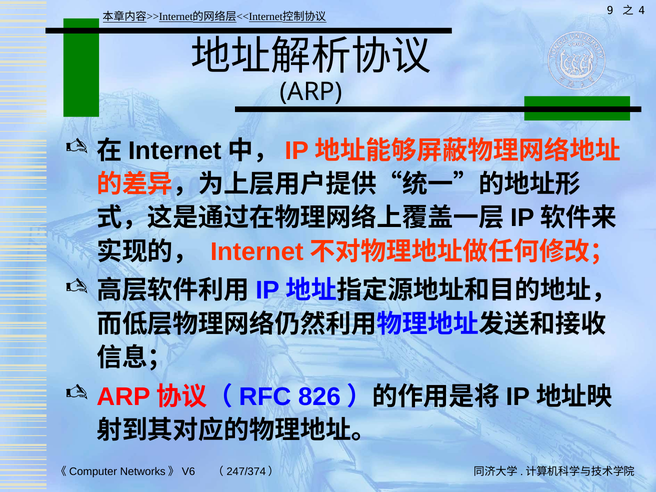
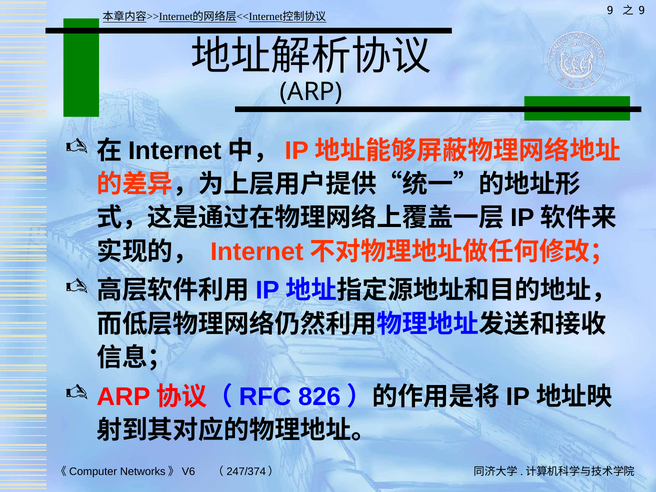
4: 4 -> 9 (642, 11)
